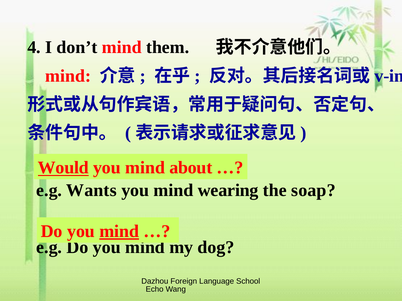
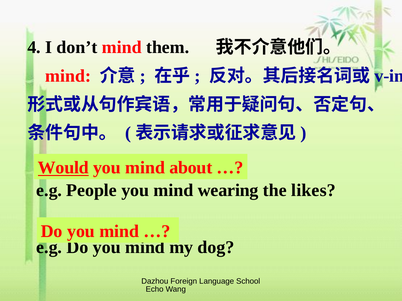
Wants: Wants -> People (92, 190)
soap: soap -> likes (313, 190)
mind underline: present -> none (119, 232)
